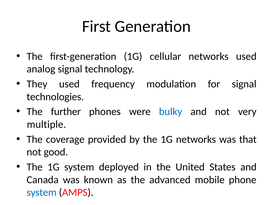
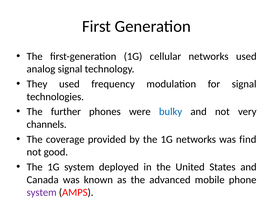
multiple: multiple -> channels (47, 124)
that: that -> find (248, 139)
system colour: blue -> purple (42, 192)
